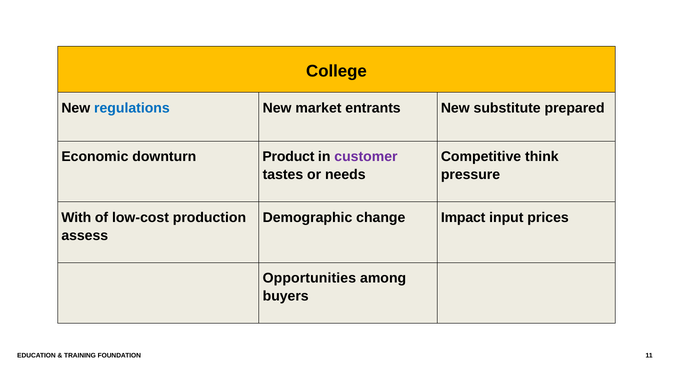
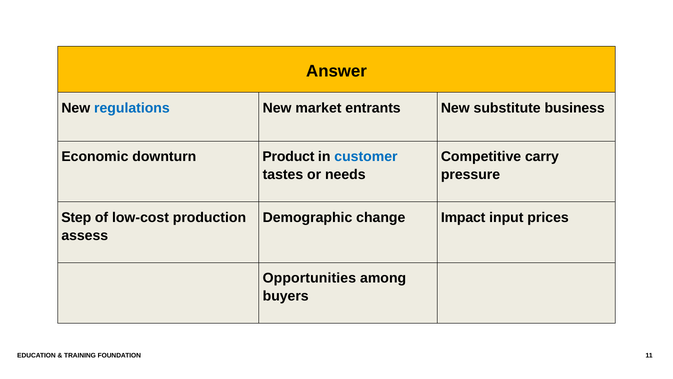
College: College -> Answer (336, 71)
prepared: prepared -> business (575, 108)
customer colour: purple -> blue (366, 157)
think: think -> carry (542, 157)
With: With -> Step (76, 217)
